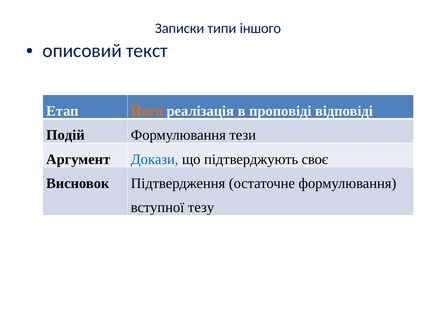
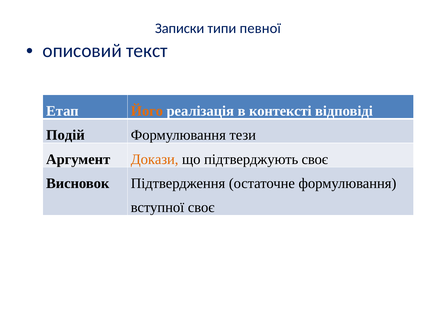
іншого: іншого -> певної (260, 28)
проповіді: проповіді -> контексті (280, 111)
Докази colour: blue -> orange (155, 159)
вступної тезу: тезу -> своє (201, 207)
